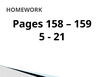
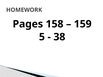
21: 21 -> 38 (59, 37)
